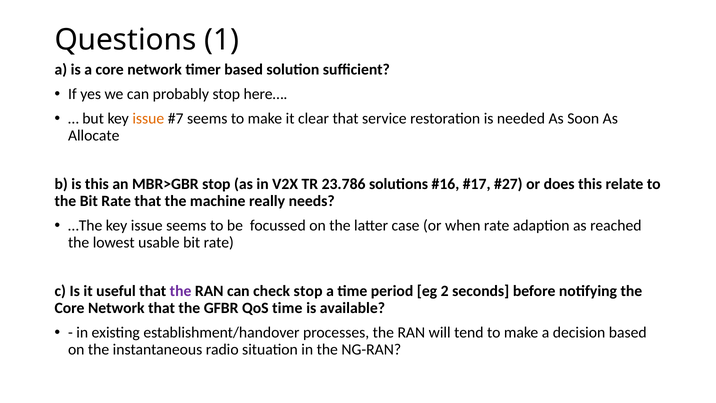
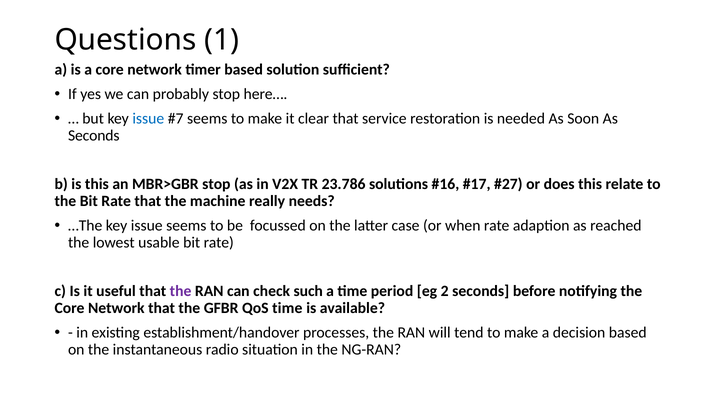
issue colour: orange -> blue (148, 118)
Allocate: Allocate -> Seconds (94, 135)
check stop: stop -> such (308, 291)
